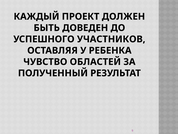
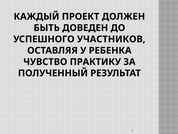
ОБЛАСТЕЙ: ОБЛАСТЕЙ -> ПРАКТИКУ (95, 62)
